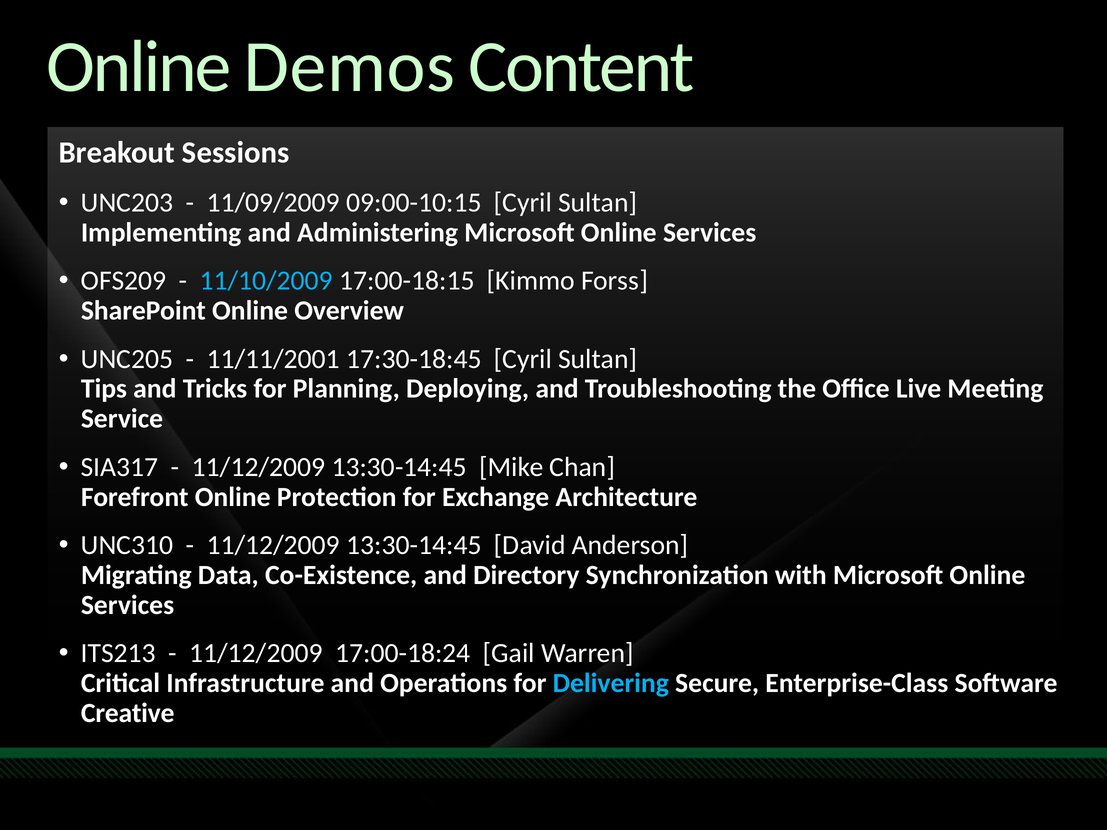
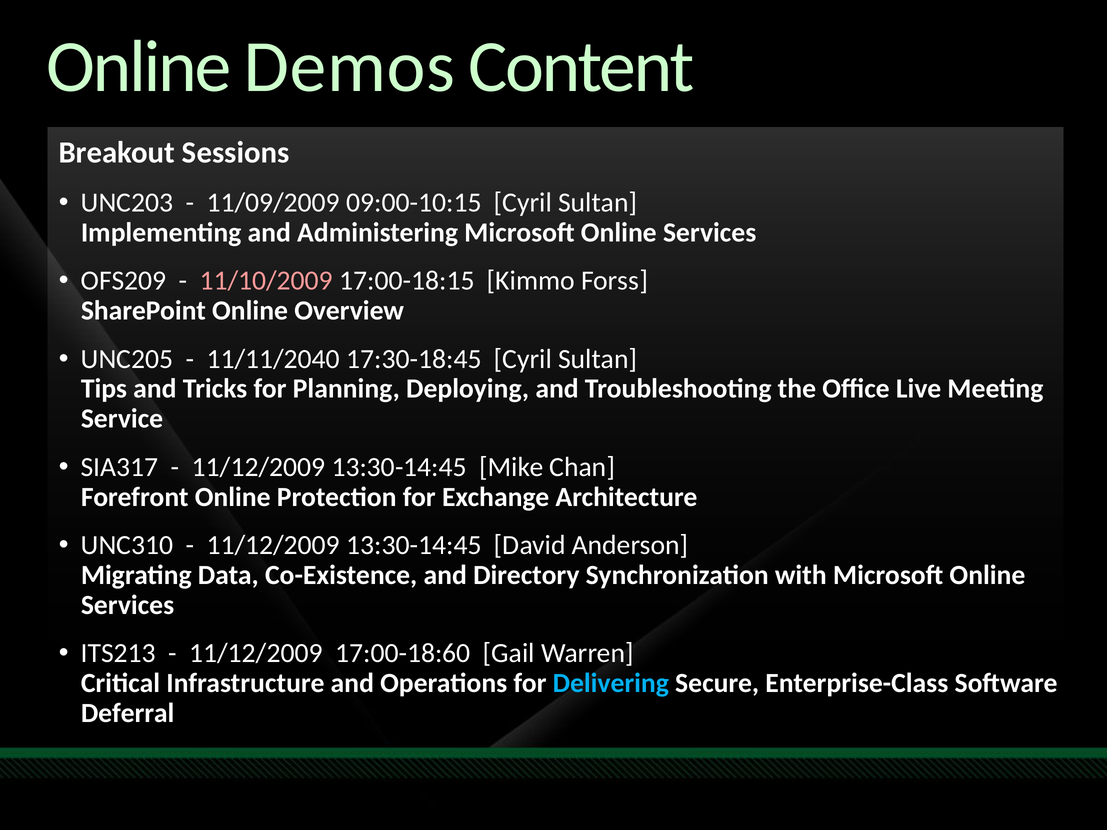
11/10/2009 colour: light blue -> pink (266, 281)
11/11/2001: 11/11/2001 -> 11/11/2040 (273, 359)
17:00-18:24: 17:00-18:24 -> 17:00-18:60 (403, 654)
Creative: Creative -> Deferral (128, 713)
